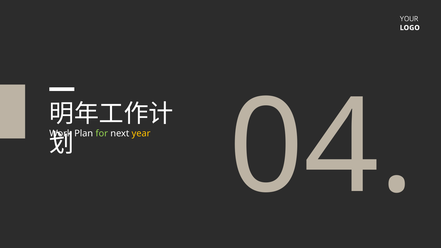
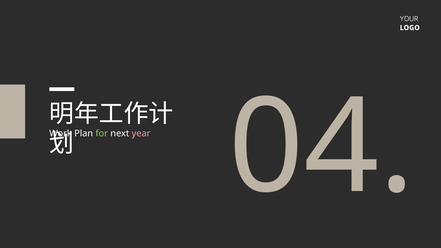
year colour: yellow -> pink (141, 134)
